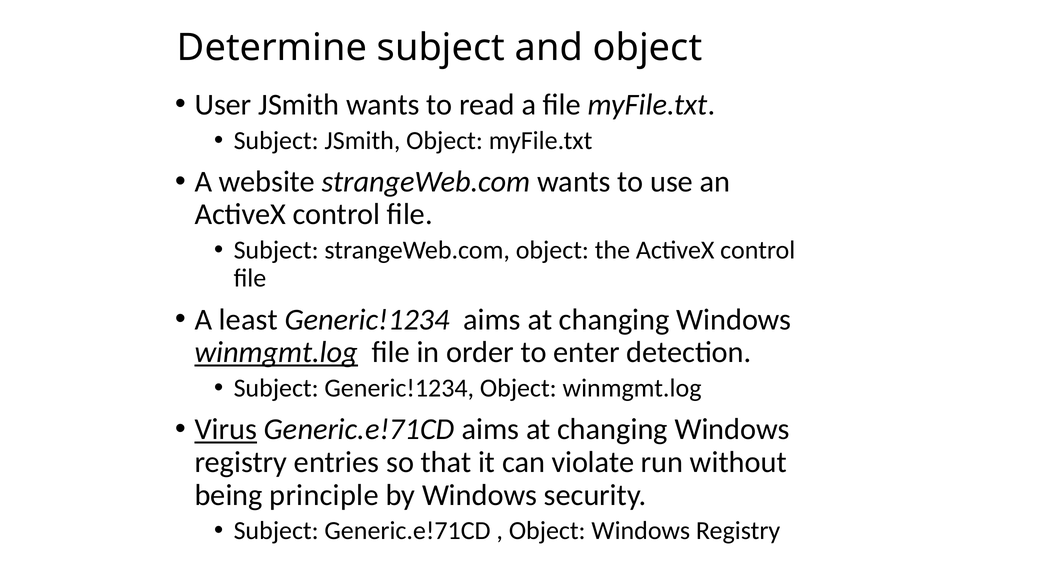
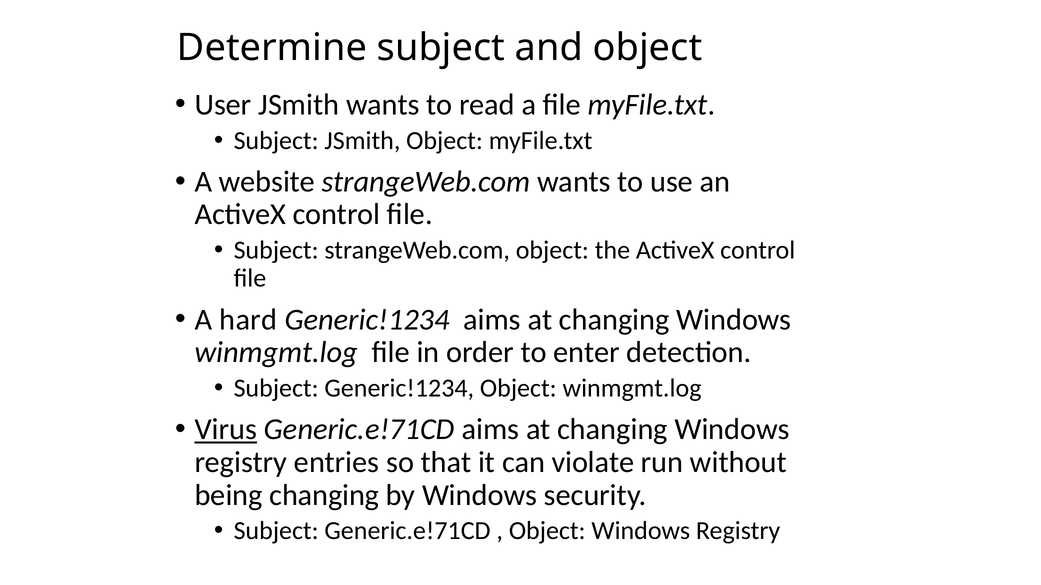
least: least -> hard (248, 320)
winmgmt.log underline: present -> none (276, 353)
being principle: principle -> changing (324, 495)
